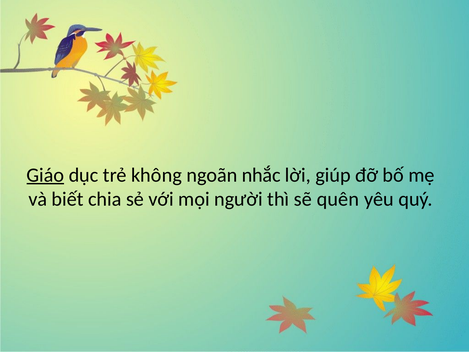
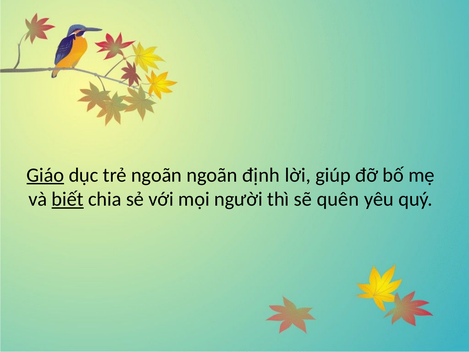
trẻ không: không -> ngoãn (157, 175)
nhắc: nhắc -> định (261, 175)
biết underline: none -> present (68, 199)
